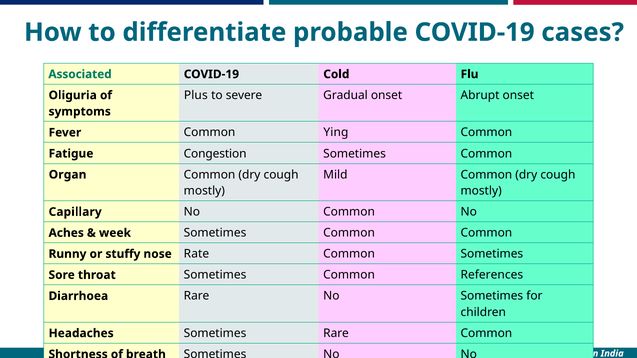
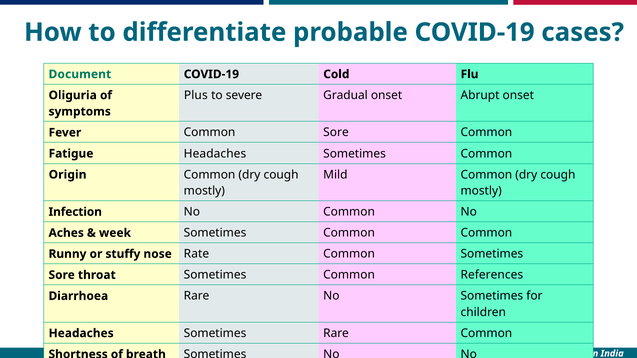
Associated: Associated -> Document (80, 74)
Common Ying: Ying -> Sore (336, 133)
Fatigue Congestion: Congestion -> Headaches (215, 154)
Organ: Organ -> Origin (68, 175)
Capillary: Capillary -> Infection (75, 212)
